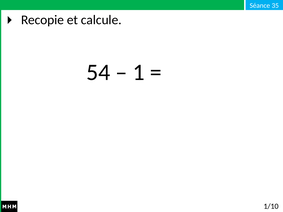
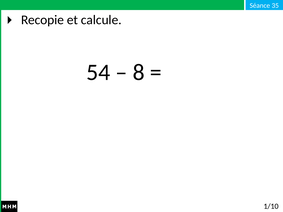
1: 1 -> 8 (139, 72)
